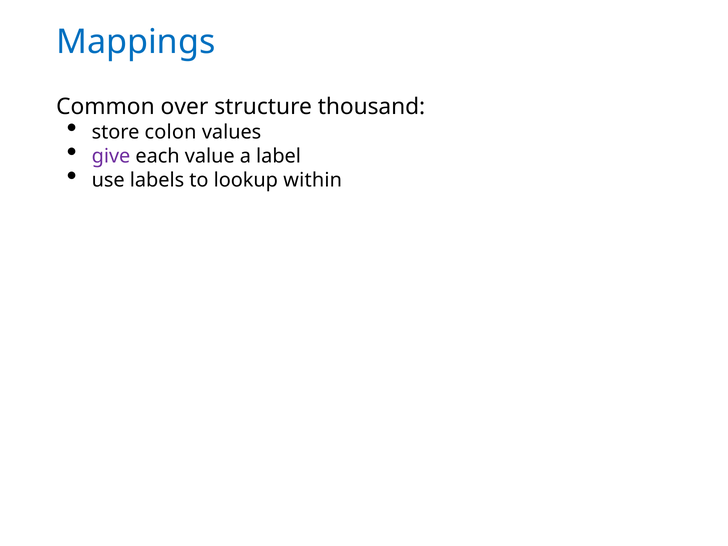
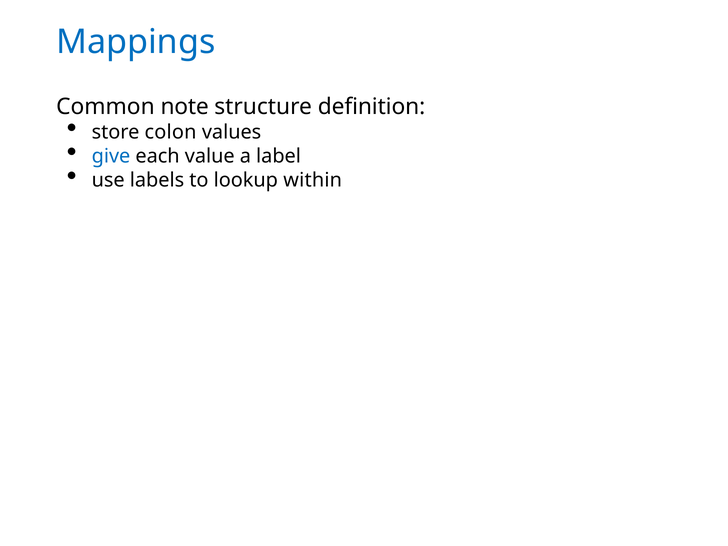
over: over -> note (185, 107)
thousand: thousand -> definition (372, 107)
give colour: purple -> blue (111, 156)
